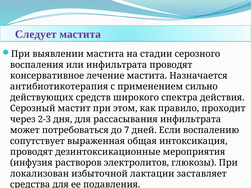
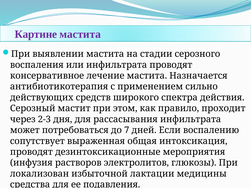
Следует: Следует -> Картине (36, 34)
заставляет: заставляет -> медицины (202, 174)
